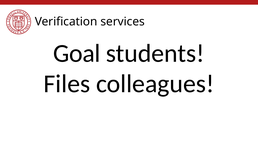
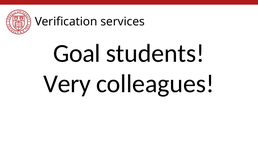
Files: Files -> Very (67, 84)
